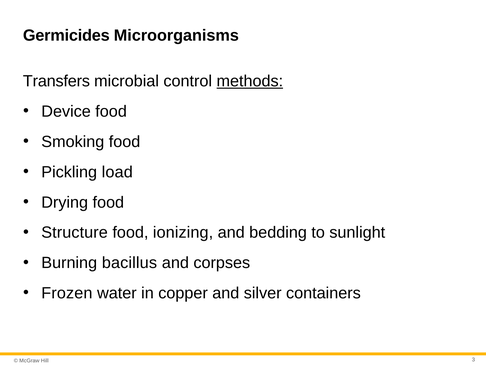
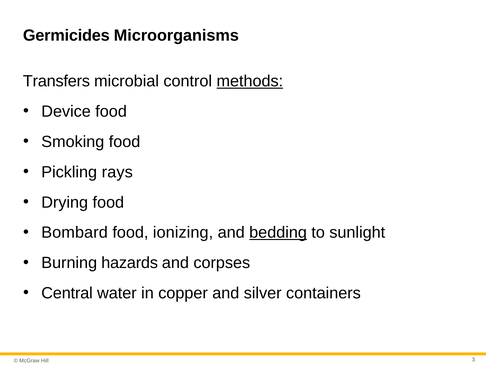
load: load -> rays (117, 172)
Structure: Structure -> Bombard (75, 232)
bedding underline: none -> present (278, 232)
bacillus: bacillus -> hazards (130, 263)
Frozen: Frozen -> Central (67, 293)
